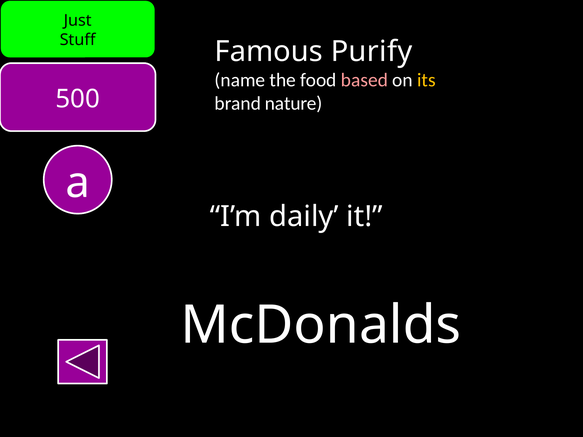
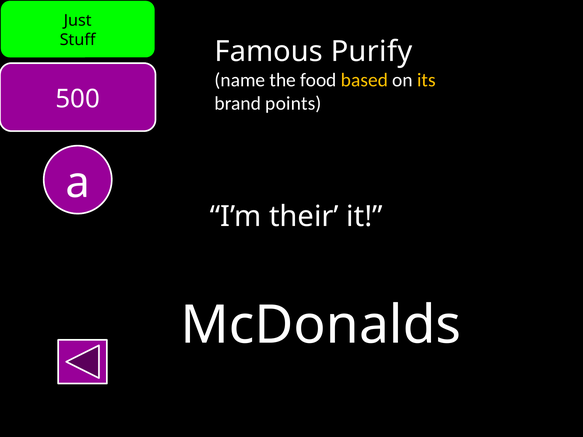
based colour: pink -> yellow (364, 80)
nature: nature -> points (293, 103)
daily: daily -> their (304, 217)
